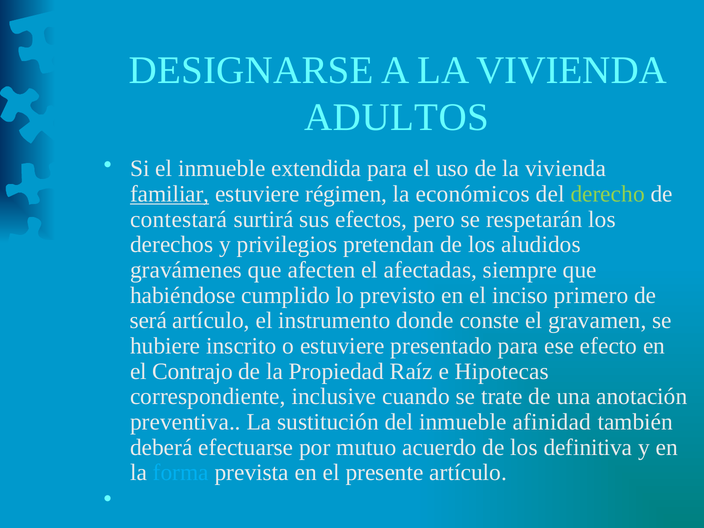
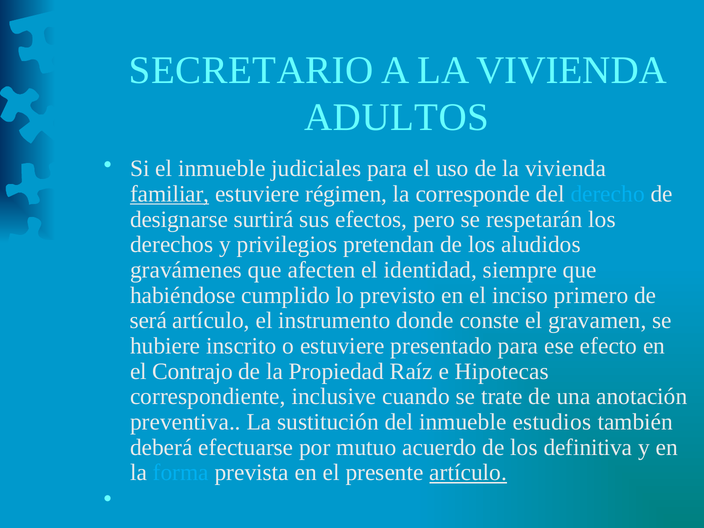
DESIGNARSE: DESIGNARSE -> SECRETARIO (251, 70)
extendida: extendida -> judiciales (316, 169)
económicos: económicos -> corresponde (473, 194)
derecho colour: light green -> light blue (608, 194)
contestará: contestará -> designarse (179, 219)
afectadas: afectadas -> identidad (430, 270)
afinidad: afinidad -> estudios (552, 422)
artículo underline: none -> present (468, 473)
